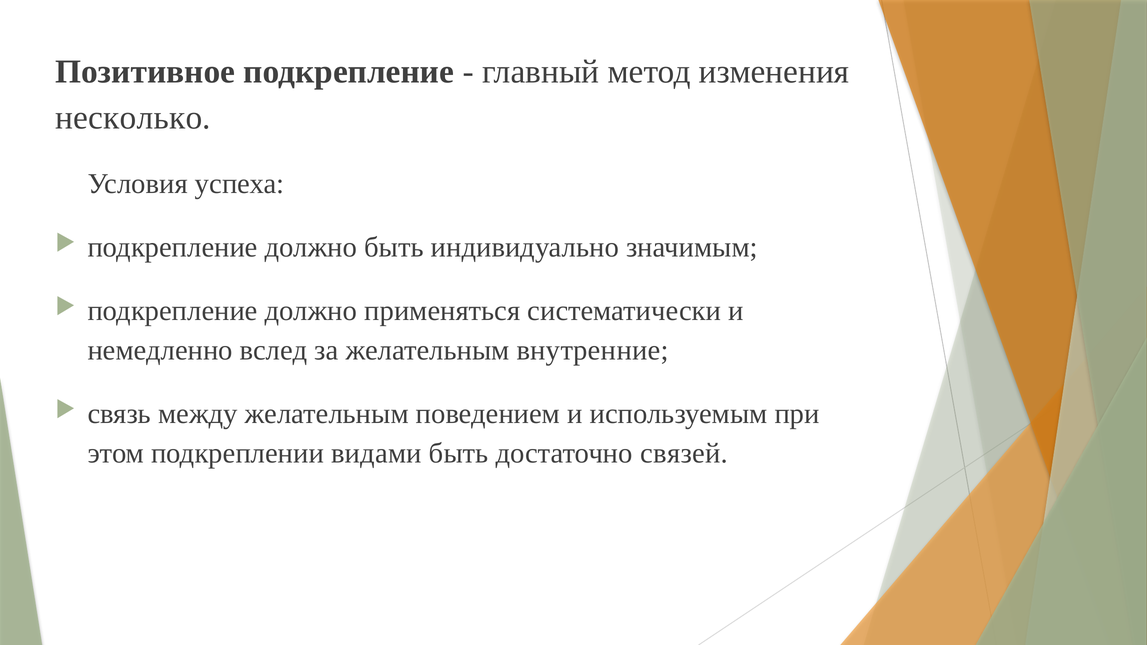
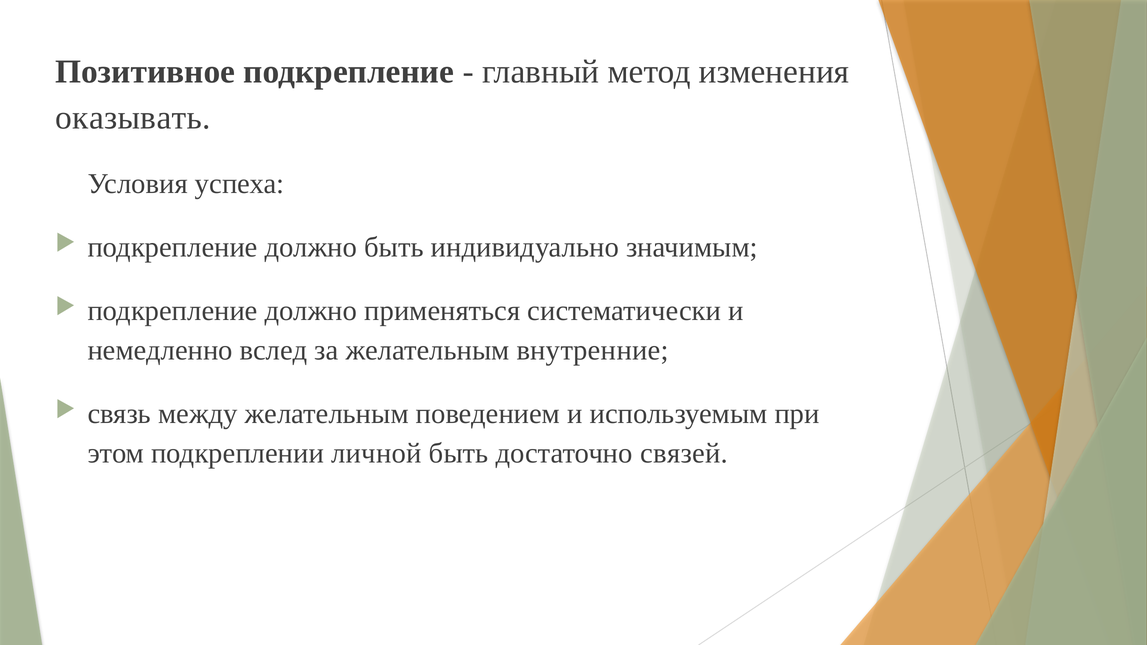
несколько: несколько -> оказывать (133, 118)
видами: видами -> личной (376, 453)
